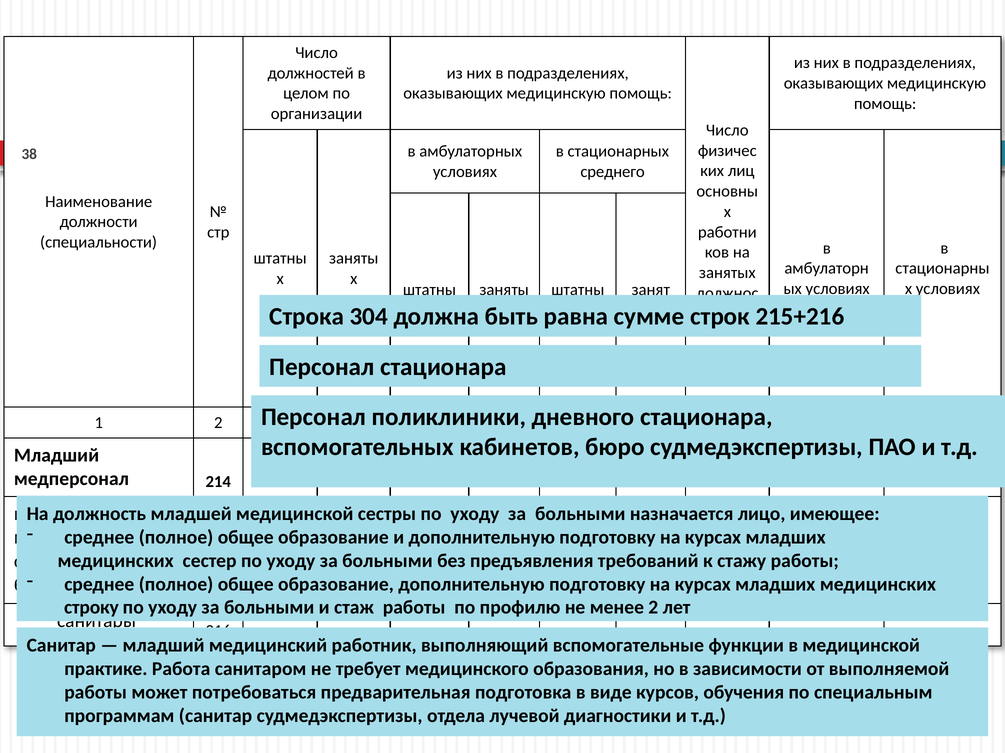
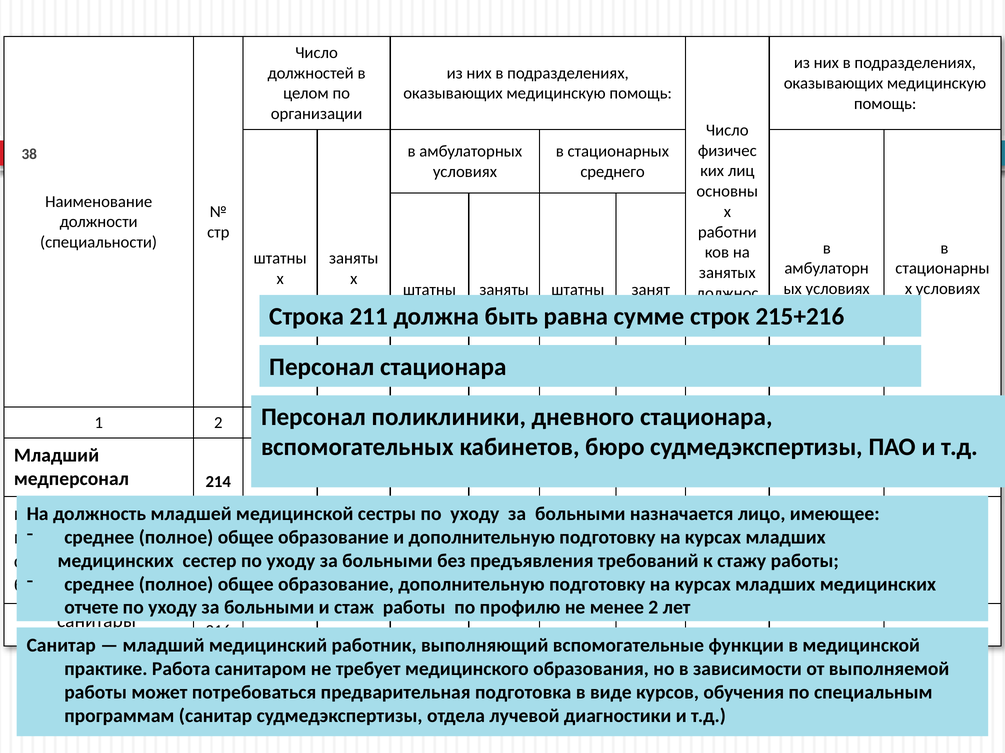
304: 304 -> 211 (369, 317)
строку: строку -> отчете (91, 608)
